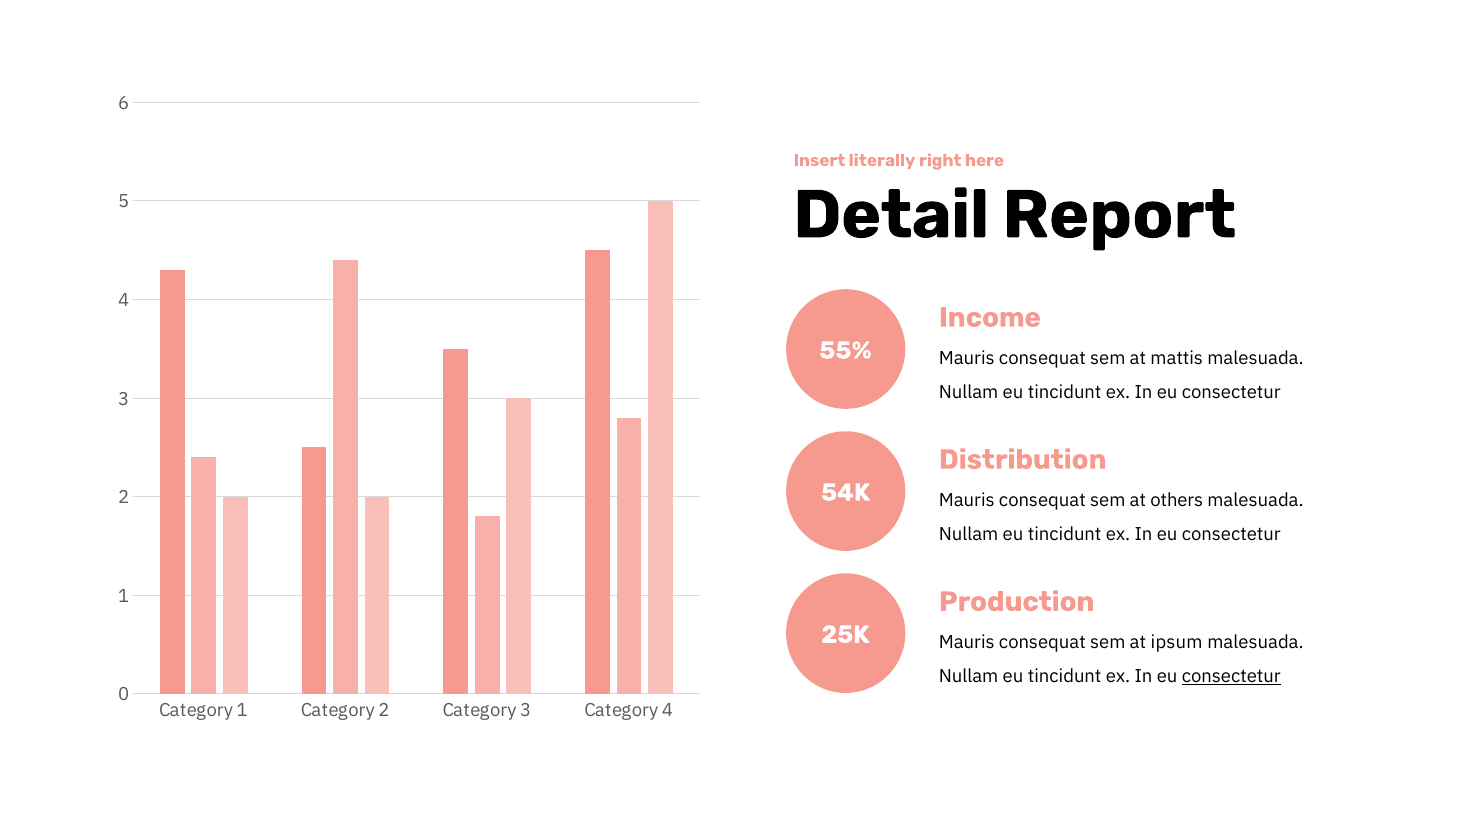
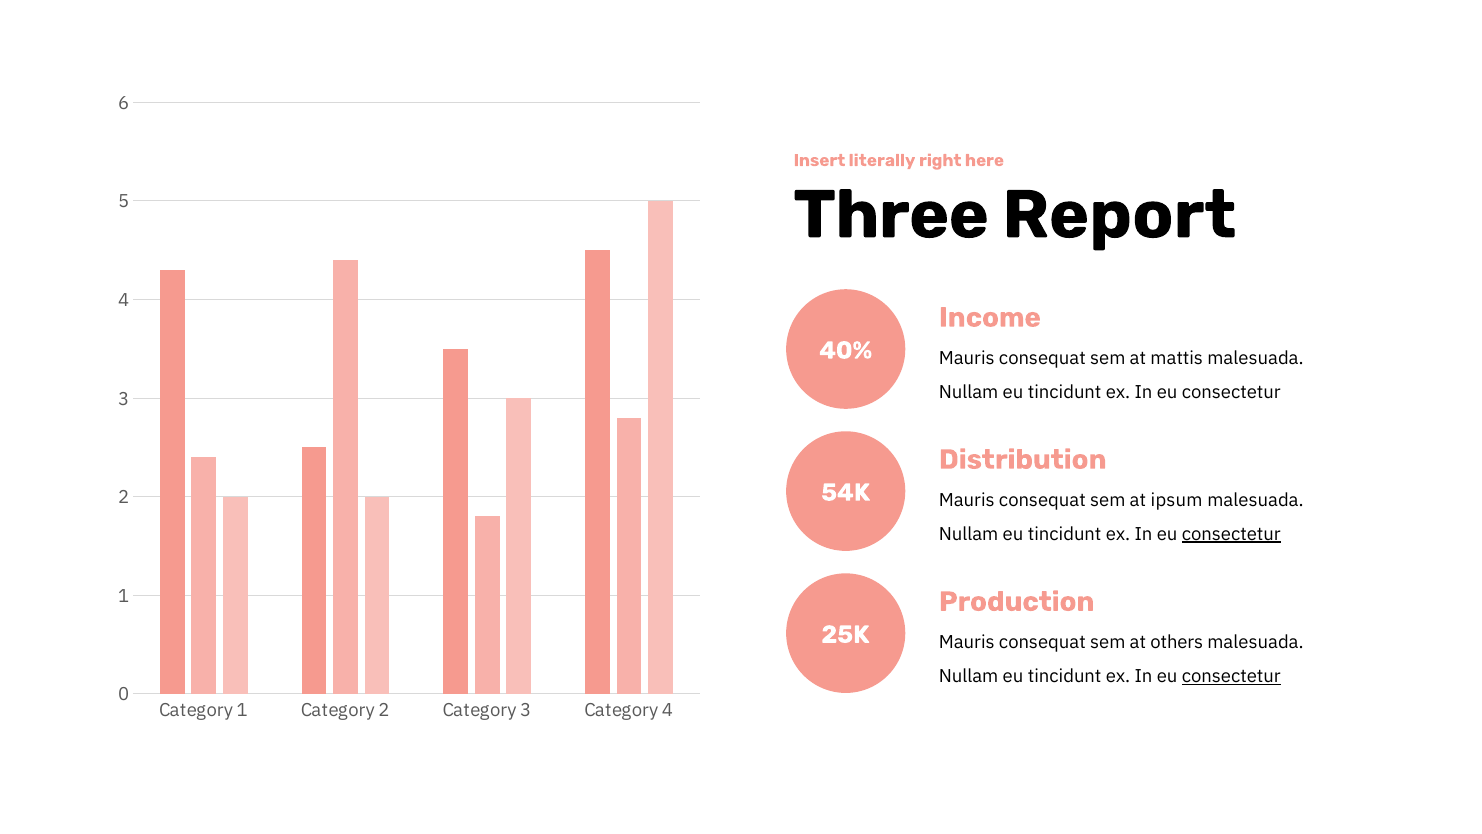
Detail: Detail -> Three (891, 215)
55%: 55% -> 40% (846, 350)
others: others -> ipsum (1177, 500)
consectetur underline: none -> present (1231, 534)
ipsum: ipsum -> others (1177, 642)
